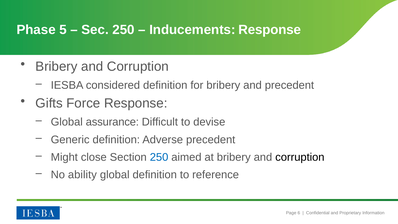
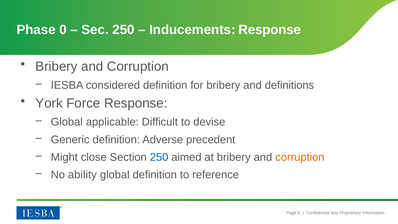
5: 5 -> 0 (63, 30)
and precedent: precedent -> definitions (289, 85)
Gifts: Gifts -> York (49, 103)
assurance: assurance -> applicable (112, 122)
corruption colour: black -> orange (300, 157)
